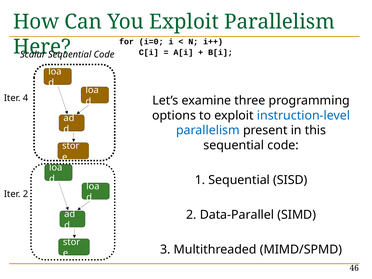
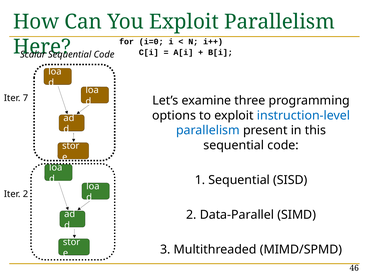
4: 4 -> 7 (25, 98)
